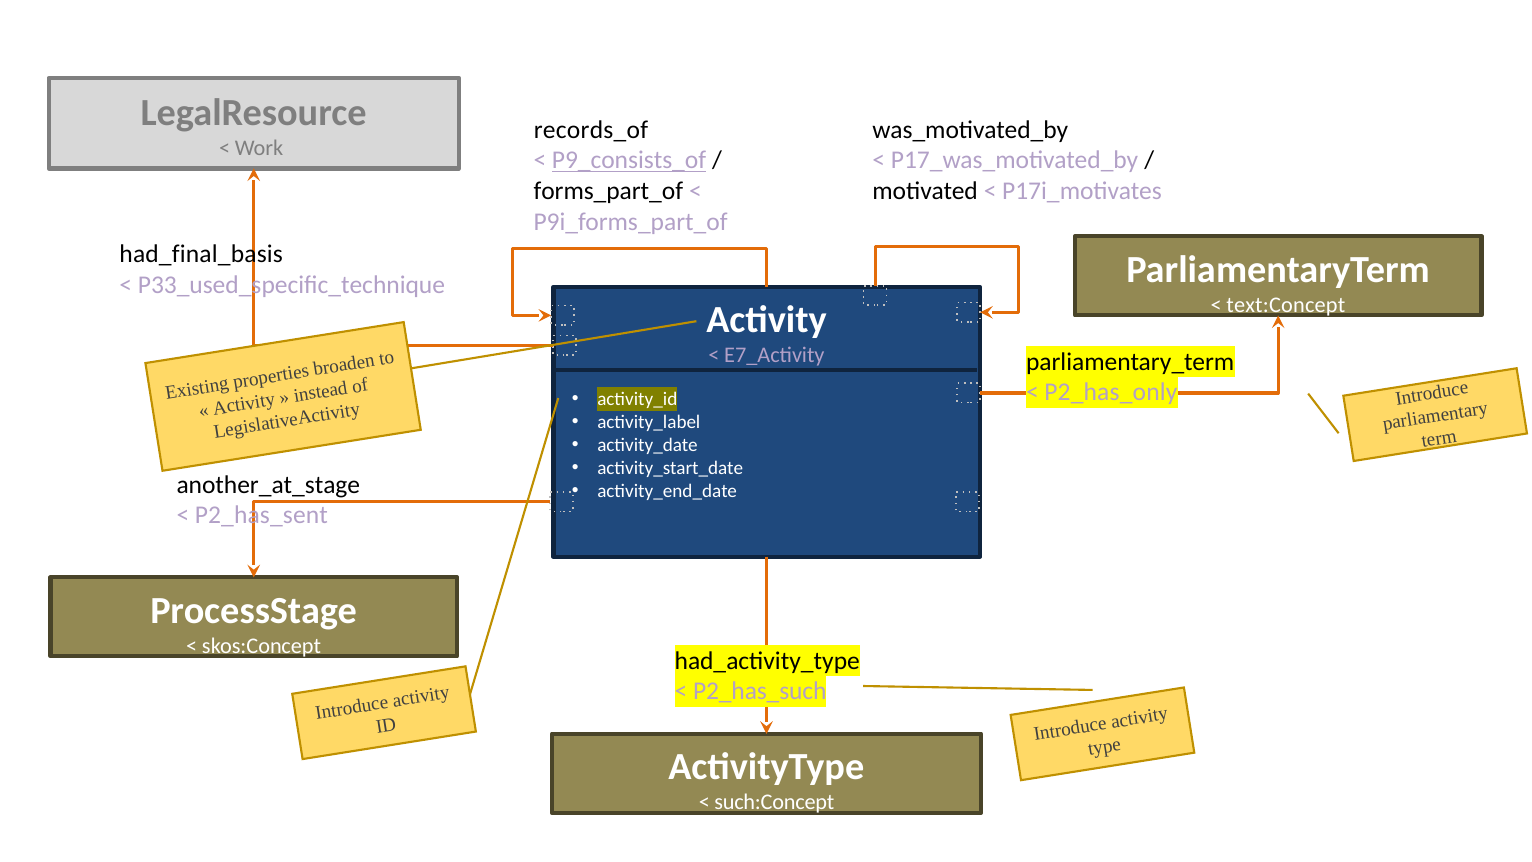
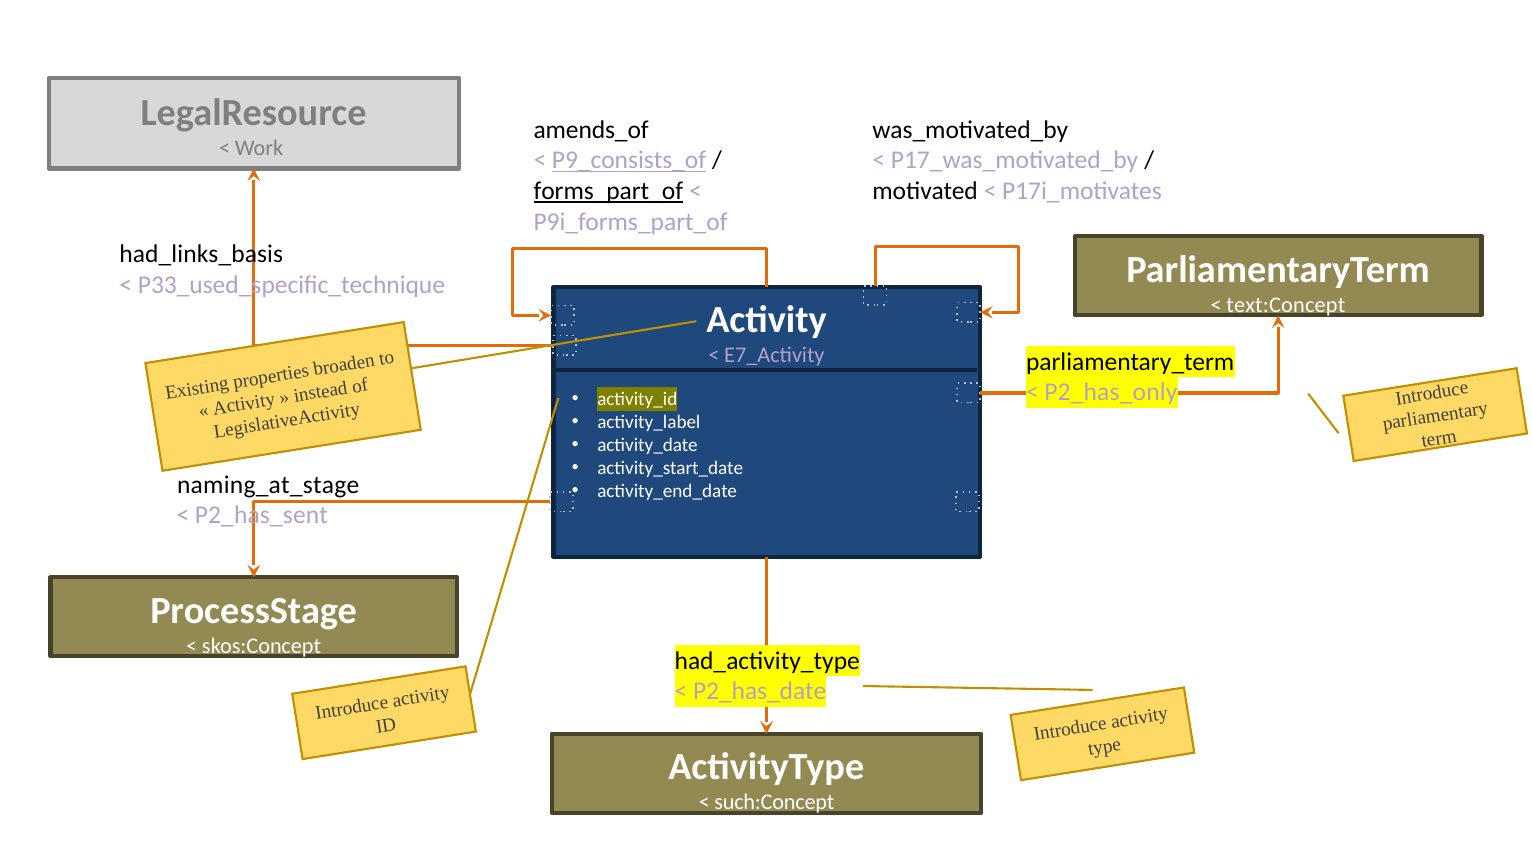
records_of: records_of -> amends_of (591, 130)
forms_part_of underline: none -> present (608, 191)
had_final_basis: had_final_basis -> had_links_basis (201, 254)
another_at_stage: another_at_stage -> naming_at_stage (268, 484)
P2_has_such: P2_has_such -> P2_has_date (760, 691)
